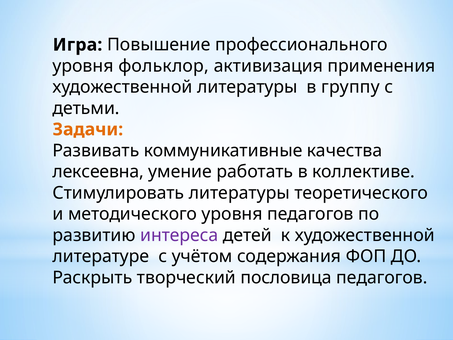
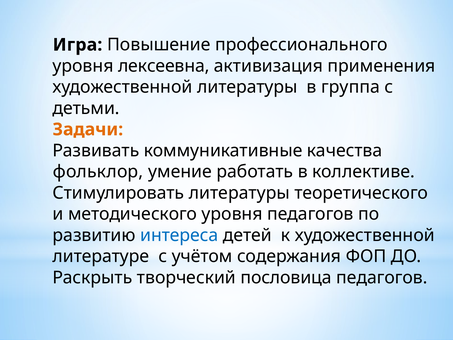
фольклор: фольклор -> лексеевна (164, 66)
группу: группу -> группа (351, 87)
лексеевна: лексеевна -> фольклор (98, 172)
интереса colour: purple -> blue (179, 235)
